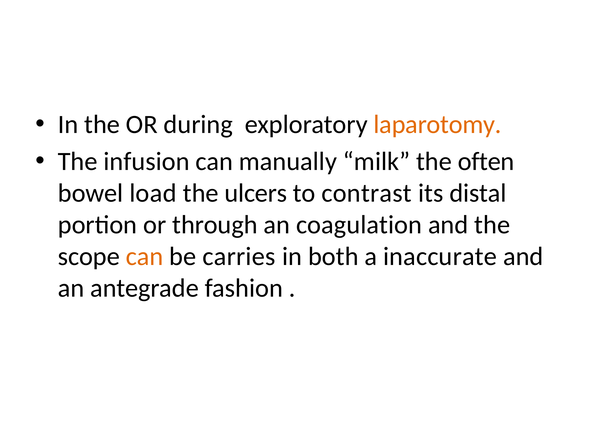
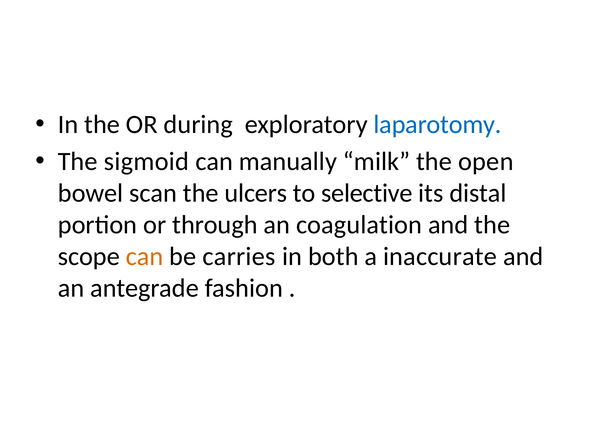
laparotomy colour: orange -> blue (438, 124)
infusion: infusion -> sigmoid (146, 161)
often: often -> open (486, 161)
load: load -> scan (153, 193)
contrast: contrast -> selective (367, 193)
